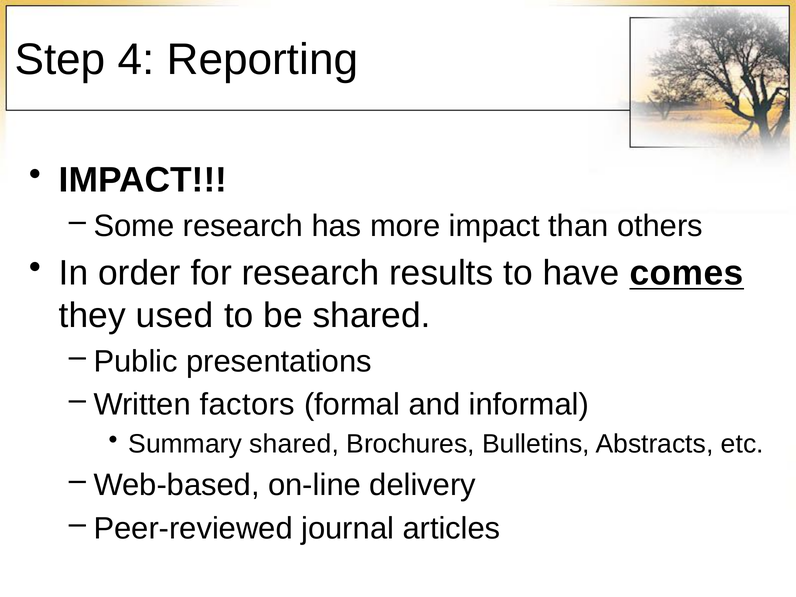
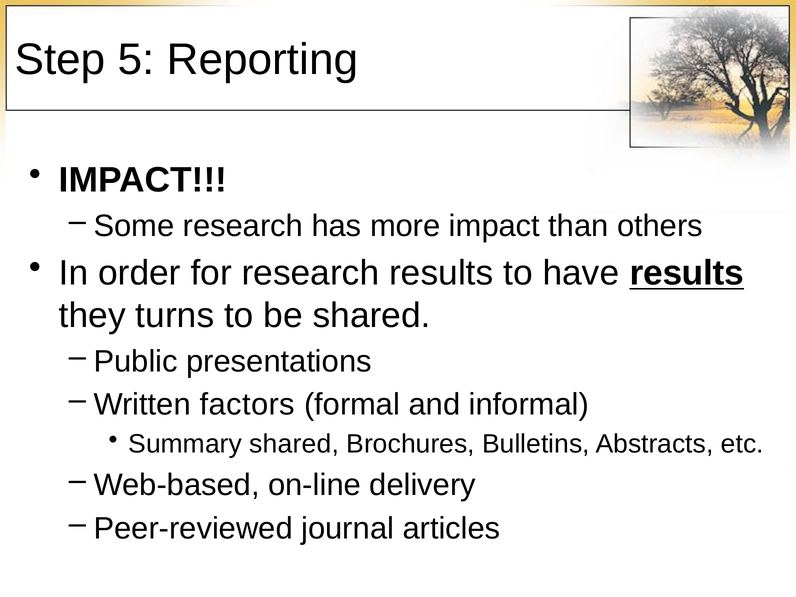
4: 4 -> 5 (136, 59)
have comes: comes -> results (687, 273)
used: used -> turns (175, 316)
